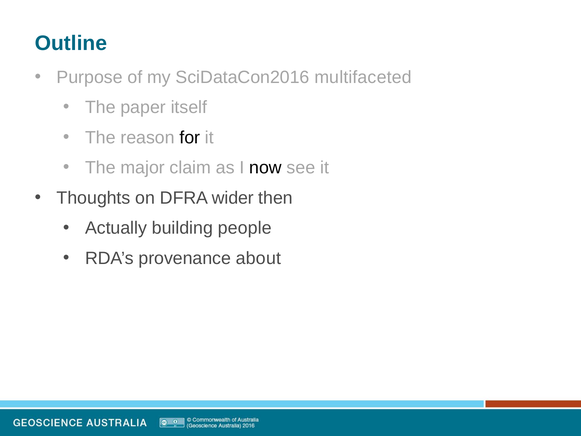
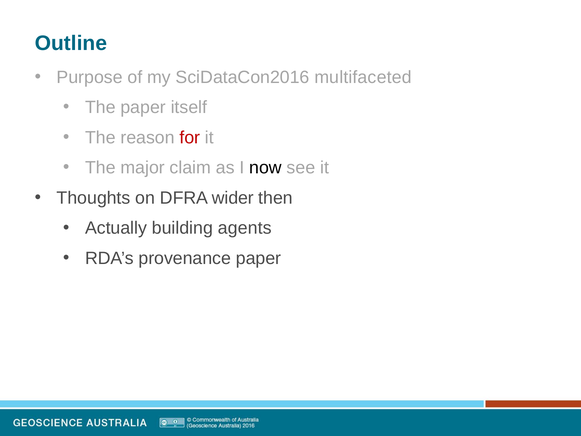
for colour: black -> red (190, 137)
people: people -> agents (245, 228)
provenance about: about -> paper (259, 258)
